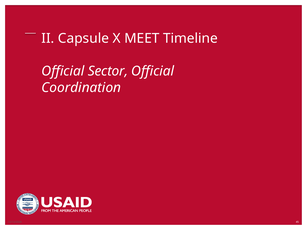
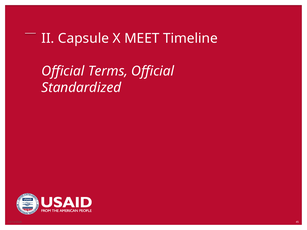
Sector: Sector -> Terms (108, 71)
Coordination: Coordination -> Standardized (81, 88)
